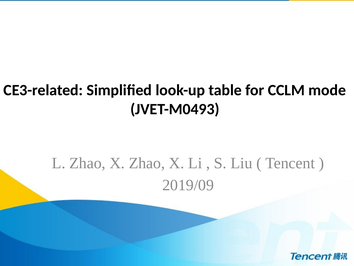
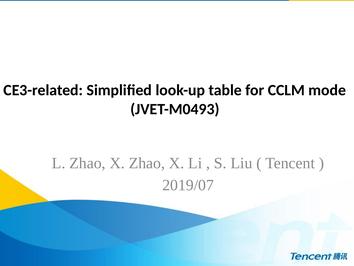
2019/09: 2019/09 -> 2019/07 (188, 185)
